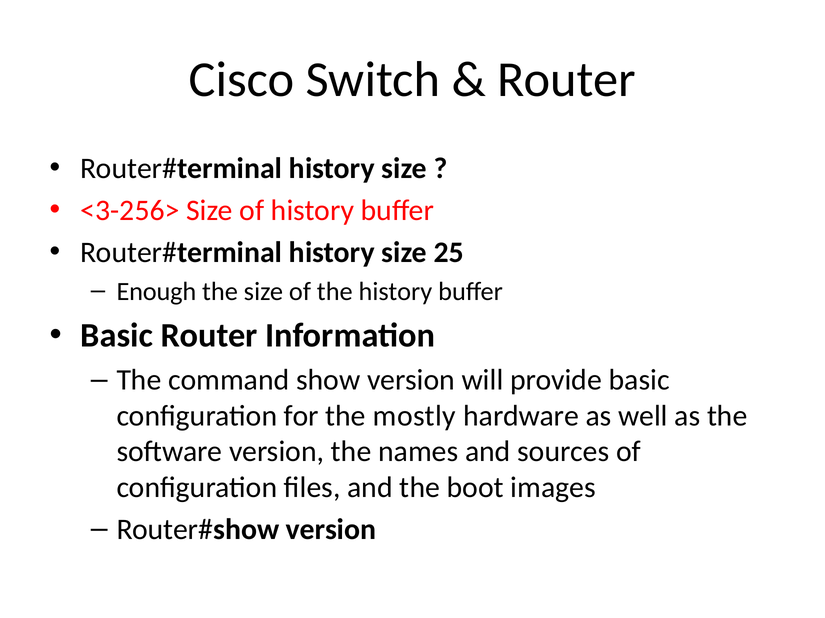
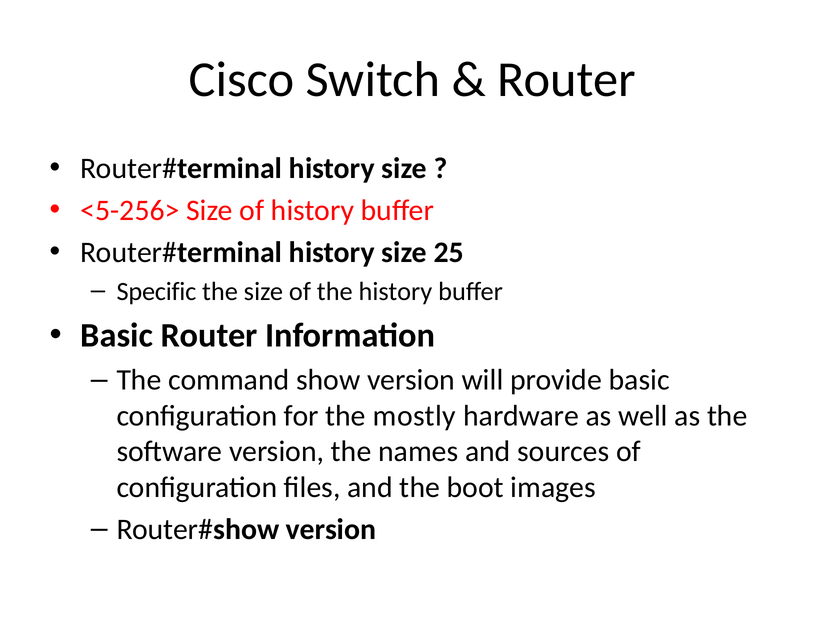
<3-256>: <3-256> -> <5-256> (130, 211)
Enough: Enough -> Specific (156, 292)
